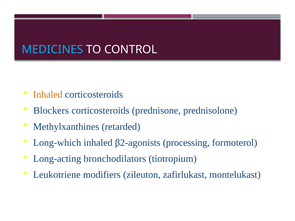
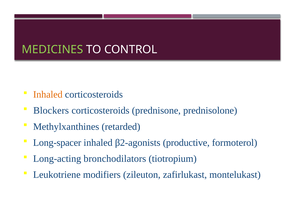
MEDICINES colour: light blue -> light green (52, 50)
Long-which: Long-which -> Long-spacer (57, 143)
processing: processing -> productive (186, 143)
